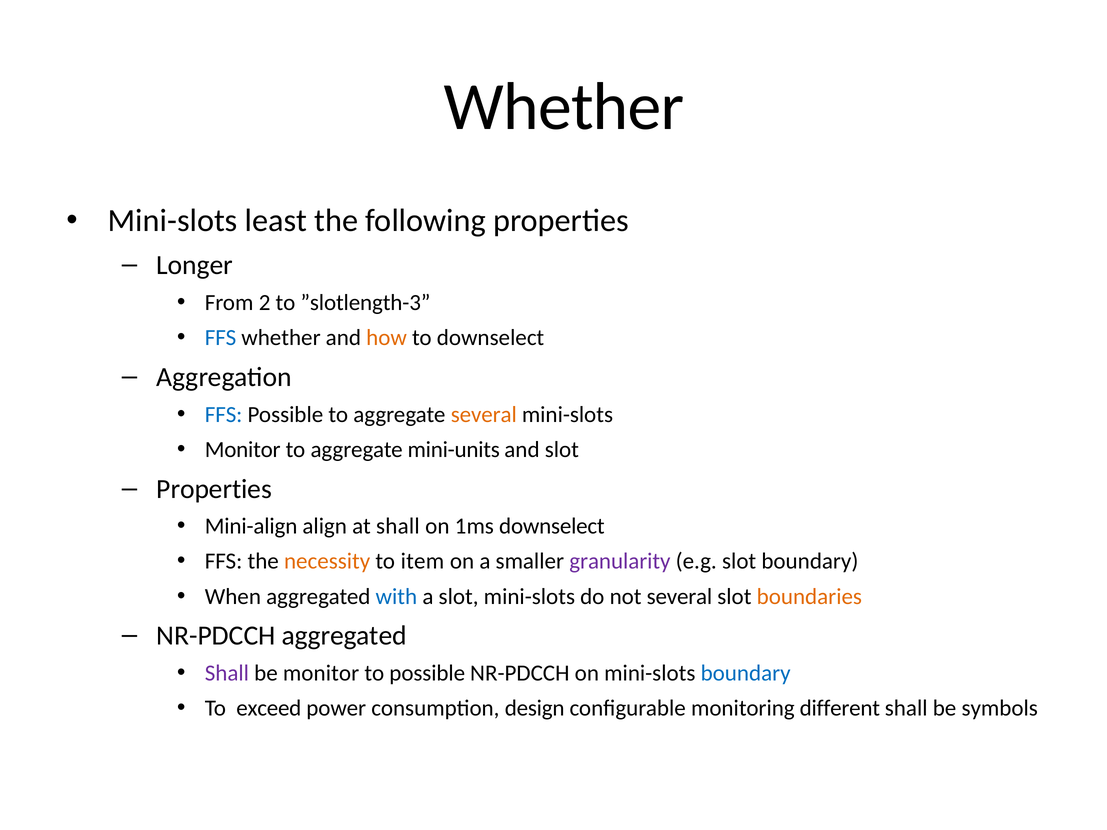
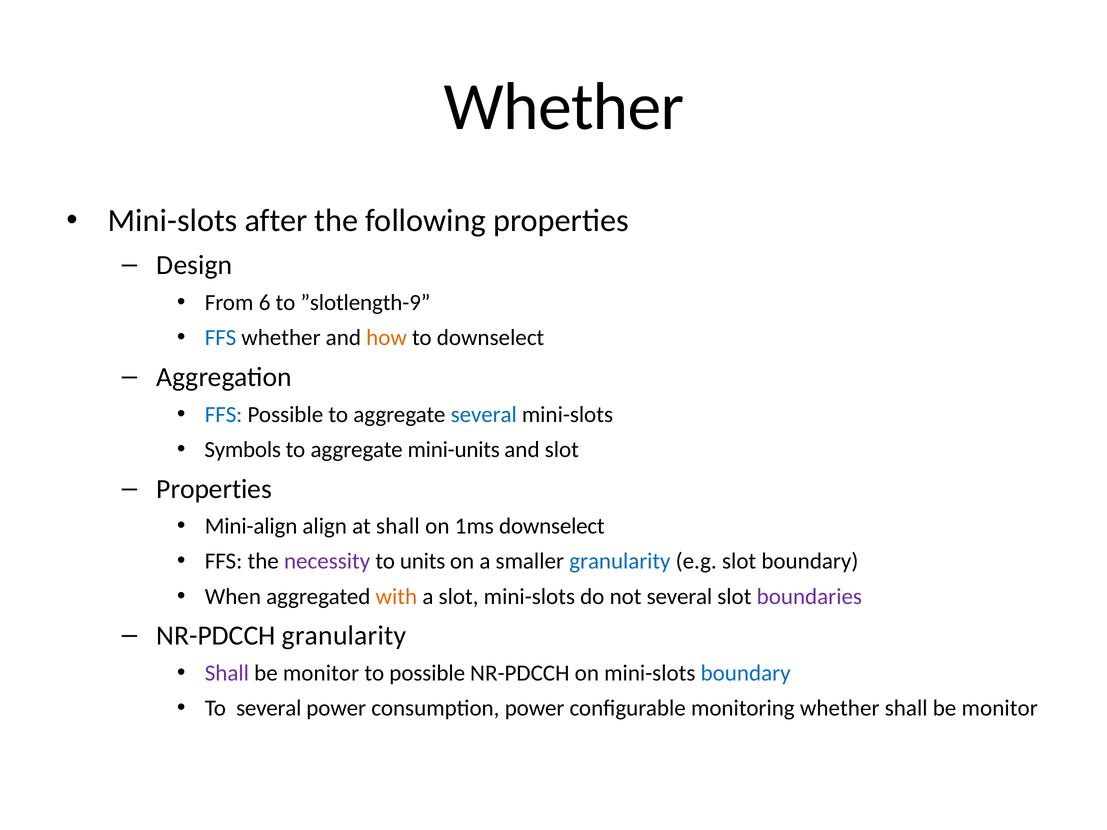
least: least -> after (276, 221)
Longer: Longer -> Design (194, 265)
2: 2 -> 6 (265, 303)
”slotlength-3: ”slotlength-3 -> ”slotlength-9 (365, 303)
several colour: orange -> blue (484, 415)
Monitor: Monitor -> Symbols (243, 450)
necessity colour: orange -> purple (327, 562)
item: item -> units (423, 562)
granularity colour: purple -> blue (620, 562)
with colour: blue -> orange (396, 597)
boundaries colour: orange -> purple (809, 597)
NR-PDCCH aggregated: aggregated -> granularity (344, 636)
To exceed: exceed -> several (269, 708)
consumption design: design -> power (535, 708)
monitoring different: different -> whether (840, 708)
symbols: symbols -> monitor (1000, 708)
